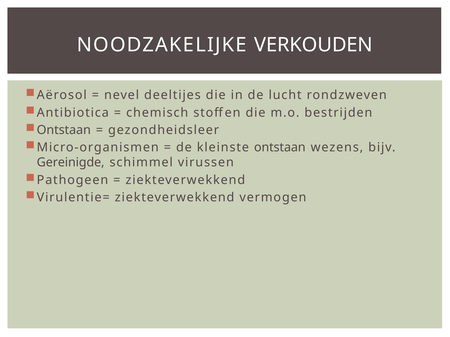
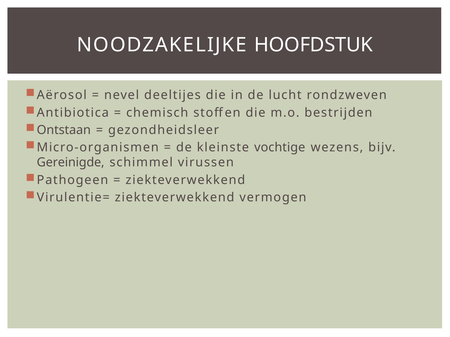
VERKOUDEN: VERKOUDEN -> HOOFDSTUK (314, 45)
kleinste ontstaan: ontstaan -> vochtige (280, 148)
